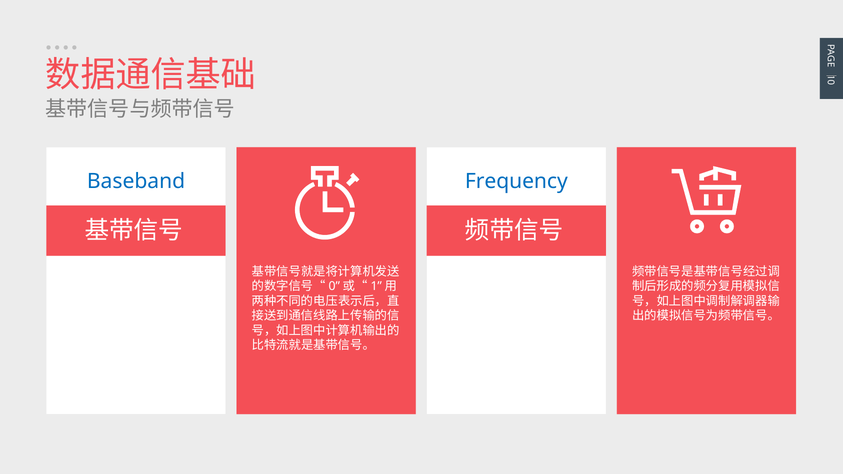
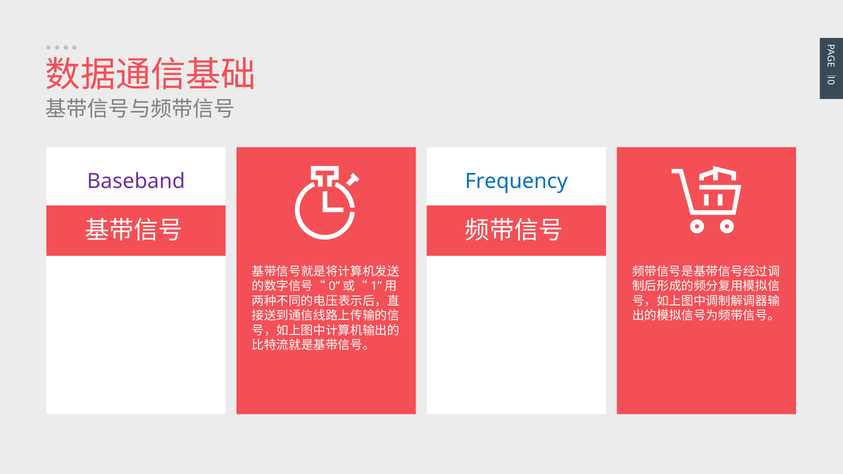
Baseband colour: blue -> purple (136, 181)
